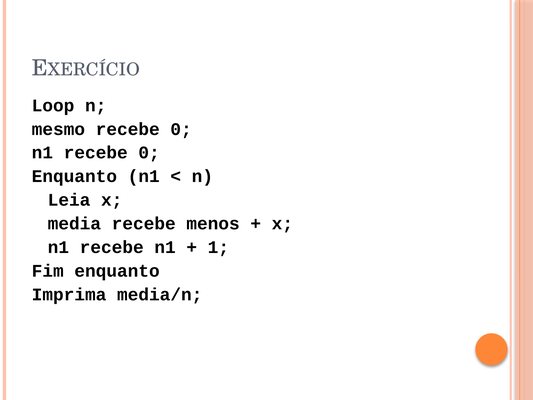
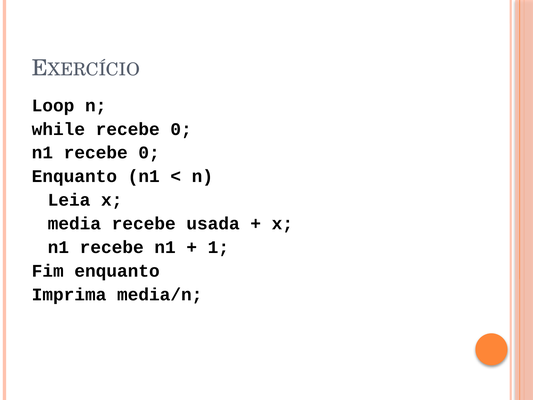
mesmo: mesmo -> while (59, 129)
menos: menos -> usada (213, 224)
